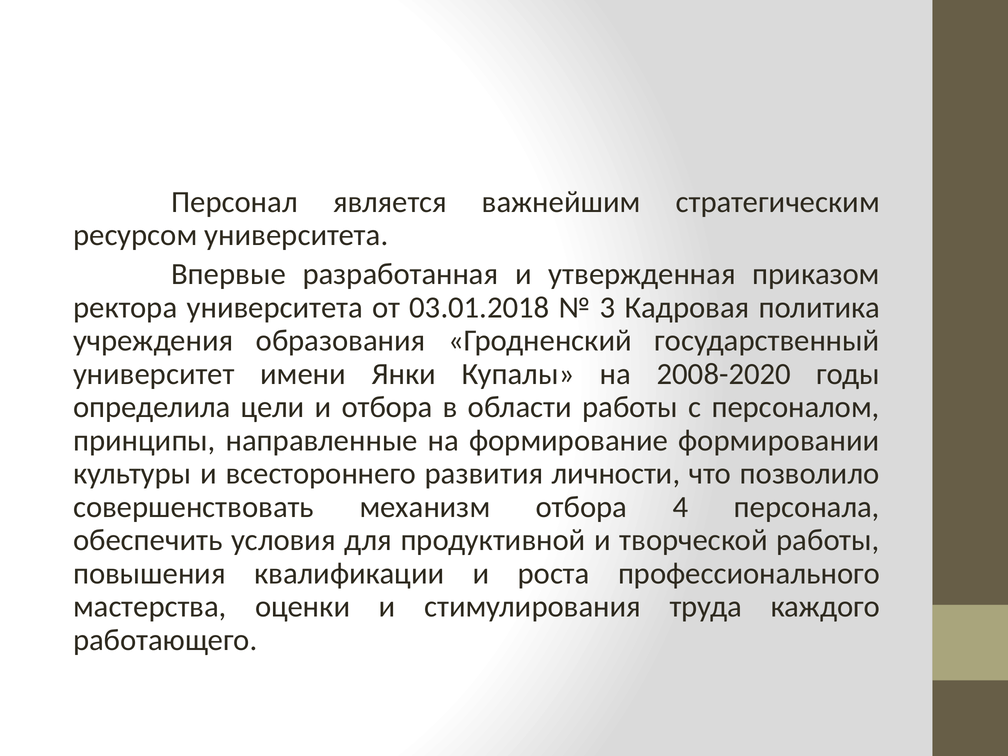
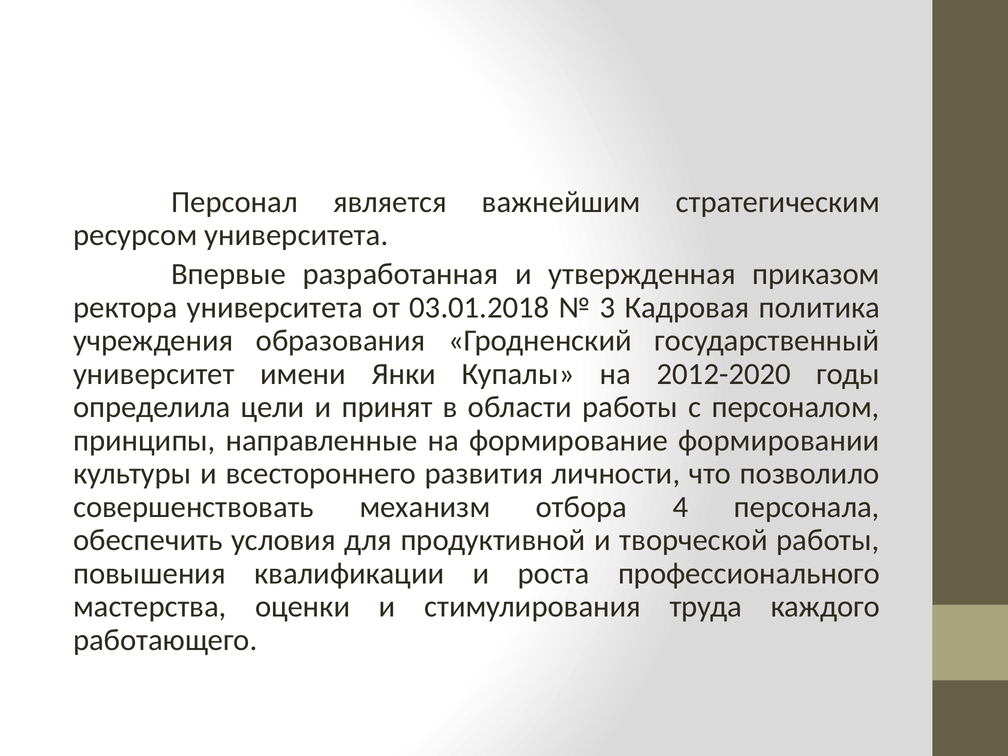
2008-2020: 2008-2020 -> 2012-2020 (724, 374)
и отбора: отбора -> принят (387, 407)
